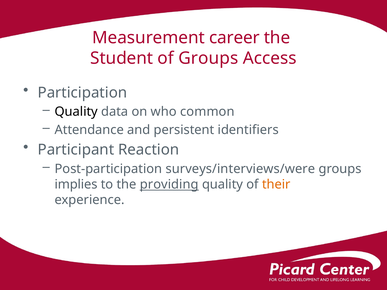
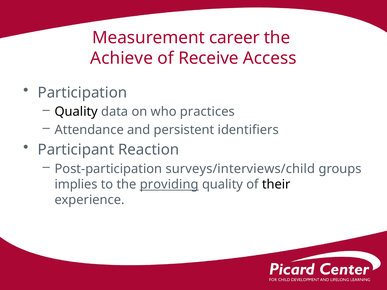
Student: Student -> Achieve (122, 58)
of Groups: Groups -> Receive (208, 58)
common: common -> practices (207, 112)
surveys/interviews/were: surveys/interviews/were -> surveys/interviews/child (240, 169)
their colour: orange -> black (276, 184)
